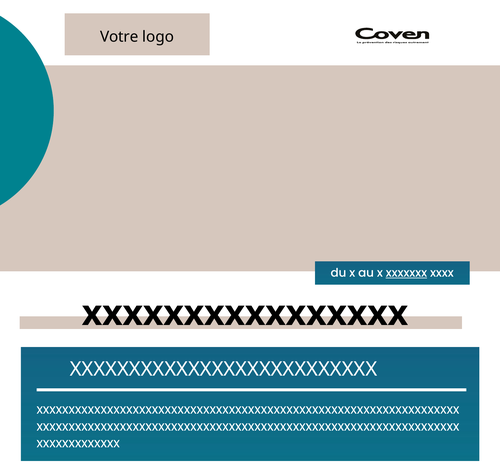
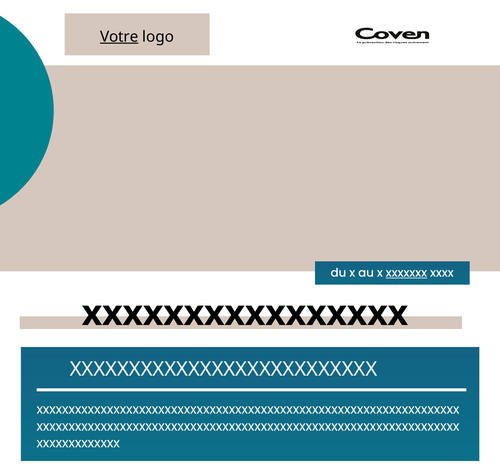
Votre underline: none -> present (119, 37)
